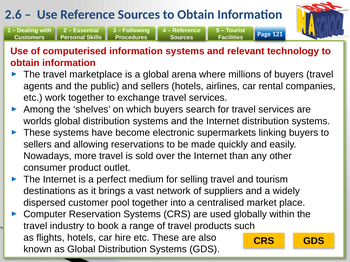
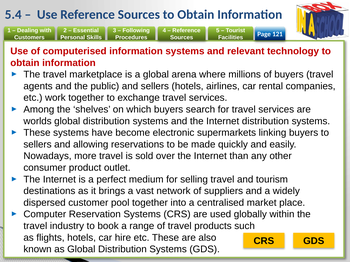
2.6: 2.6 -> 5.4 (13, 15)
